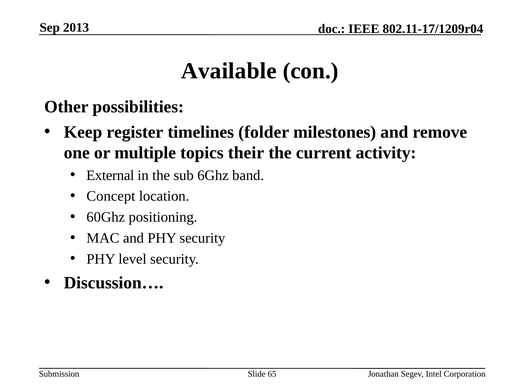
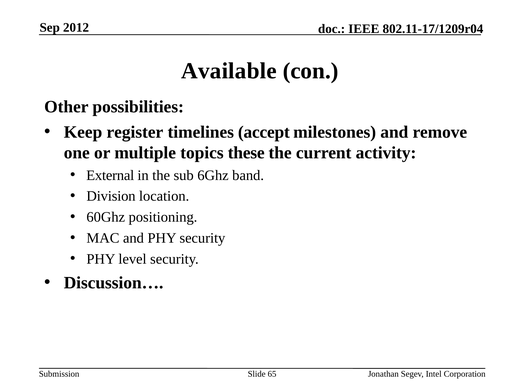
2013: 2013 -> 2012 (76, 28)
folder: folder -> accept (264, 132)
their: their -> these (246, 153)
Concept: Concept -> Division (111, 196)
